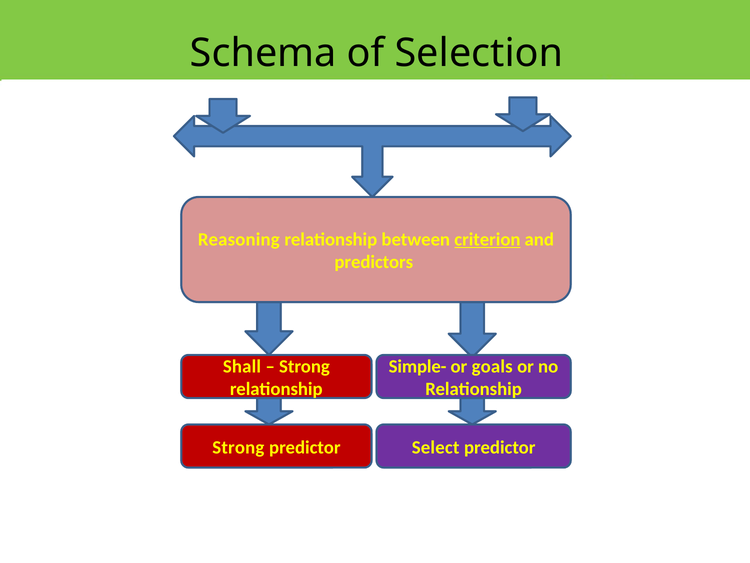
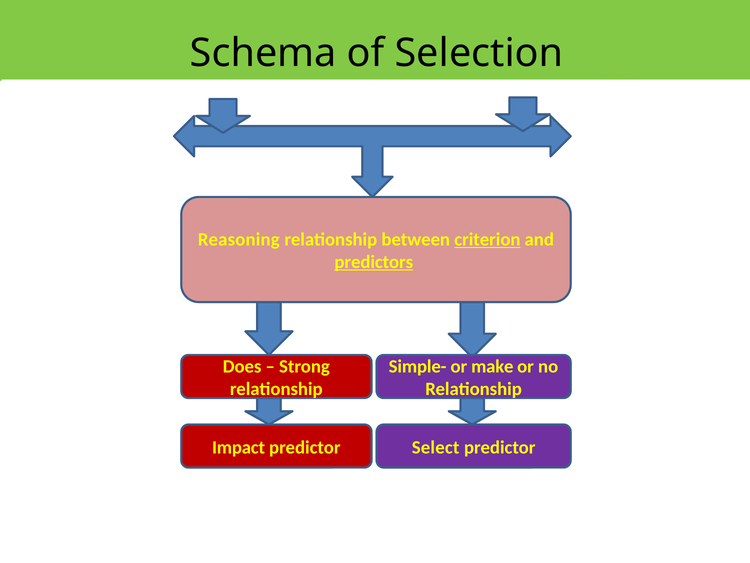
predictors underline: none -> present (374, 262)
Shall: Shall -> Does (242, 366)
goals: goals -> make (492, 366)
Strong: Strong -> Impact (239, 447)
